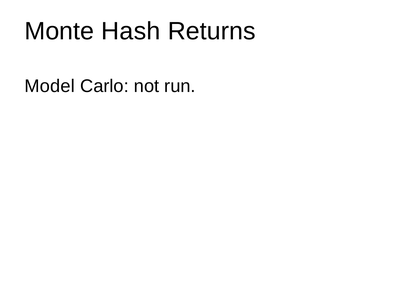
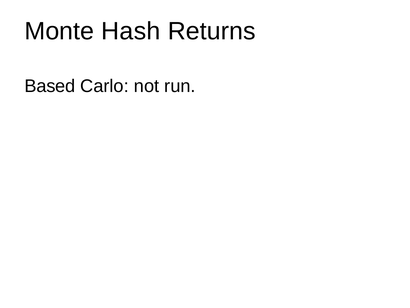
Model: Model -> Based (50, 86)
